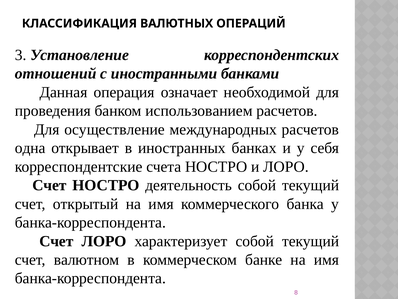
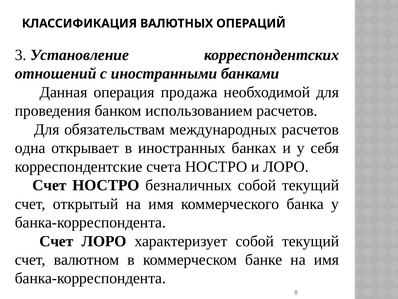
означает: означает -> продажа (189, 92)
осуществление: осуществление -> обязательствам (115, 129)
деятельность: деятельность -> безналичных (189, 185)
